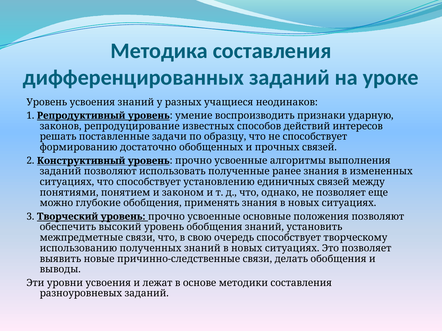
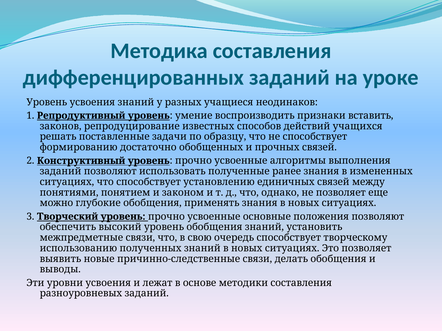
ударную: ударную -> вставить (371, 116)
интересов: интересов -> учащихся (358, 126)
